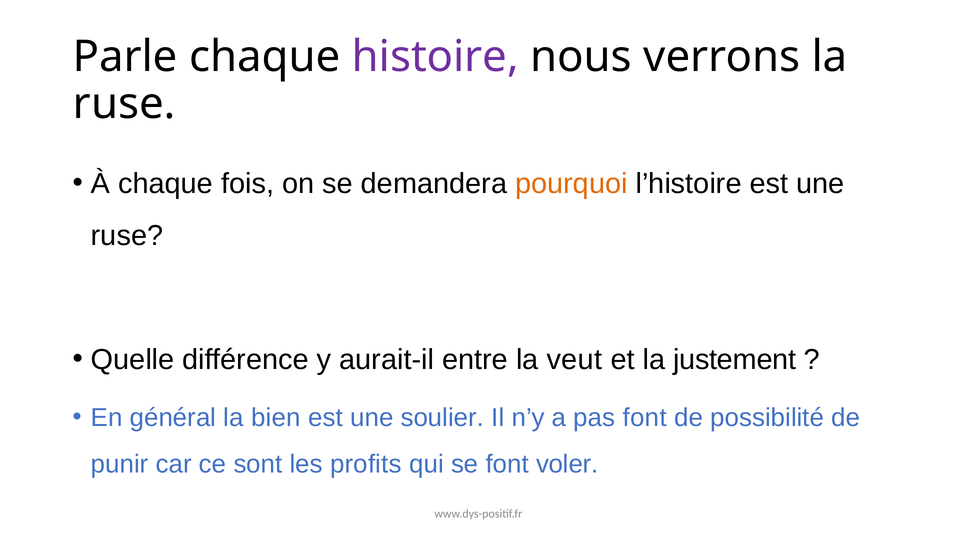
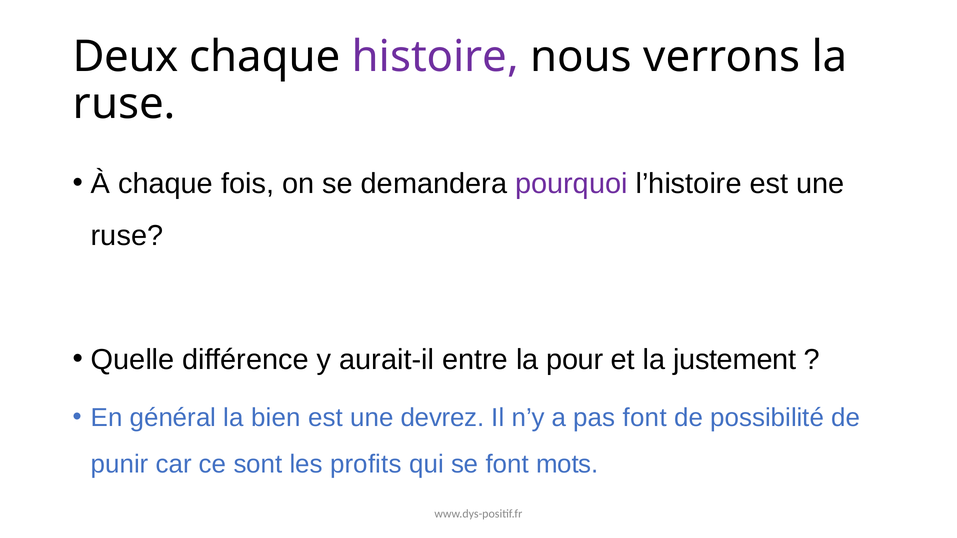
Parle: Parle -> Deux (126, 57)
pourquoi colour: orange -> purple (571, 184)
veut: veut -> pour (575, 360)
soulier: soulier -> devrez (442, 418)
voler: voler -> mots (567, 465)
